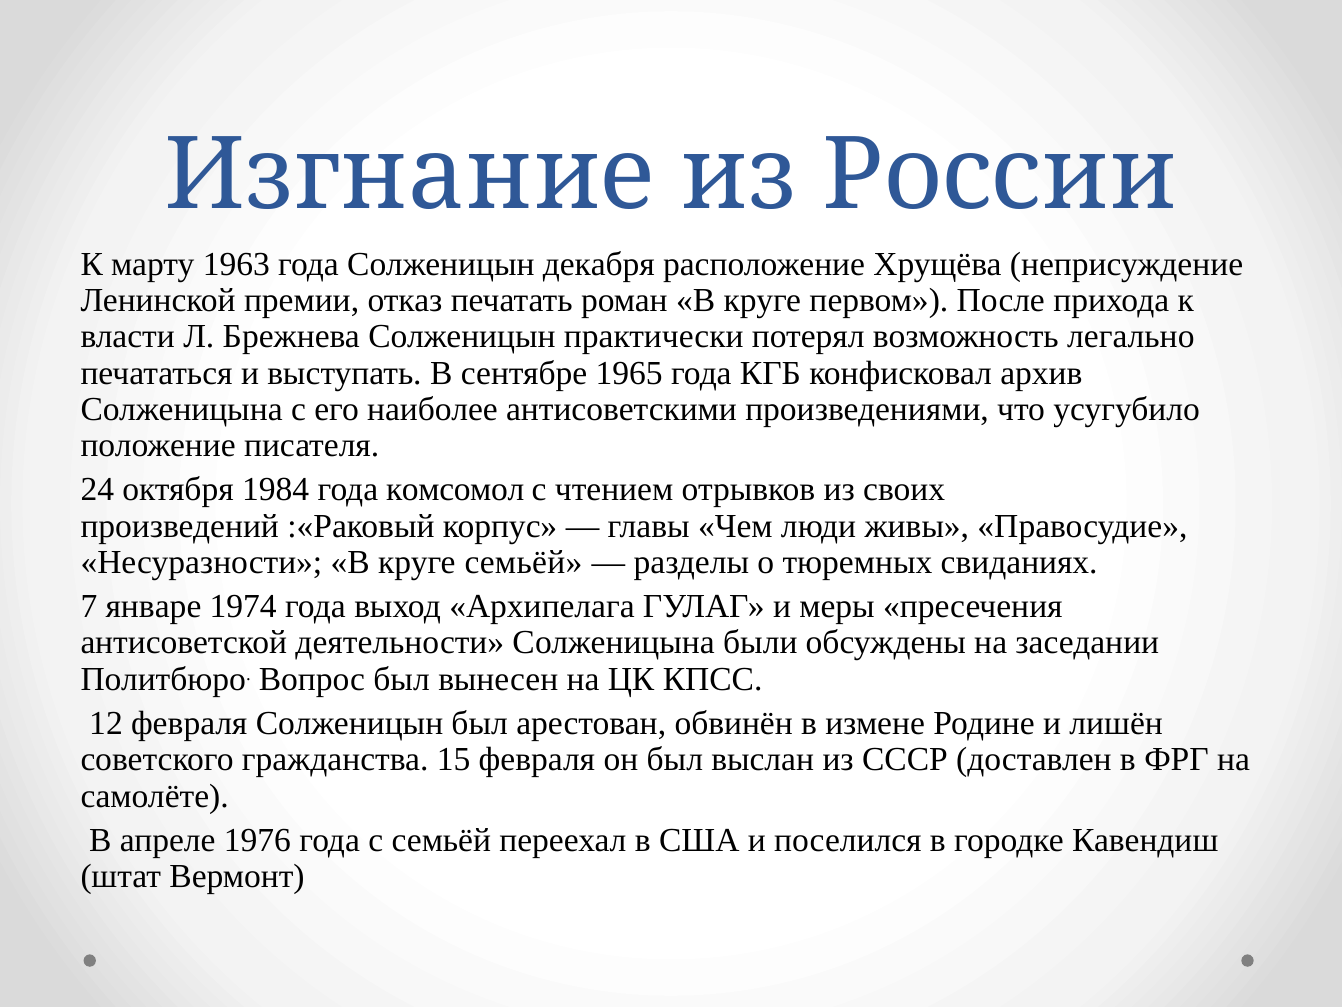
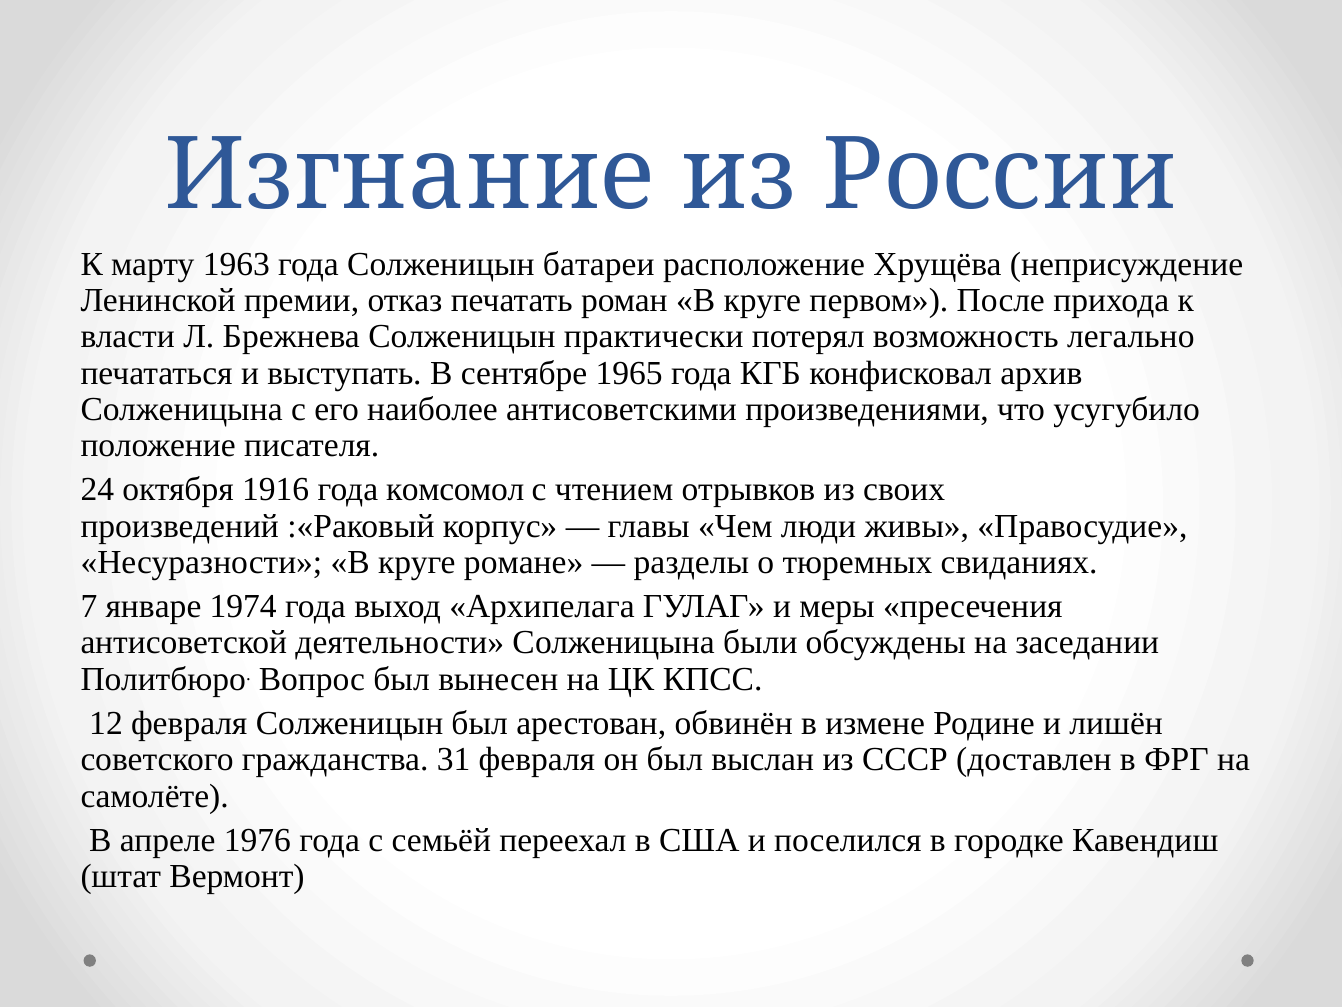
декабря: декабря -> батареи (599, 264)
1984: 1984 -> 1916 (276, 490)
круге семьёй: семьёй -> романе (524, 562)
15: 15 -> 31 (454, 759)
